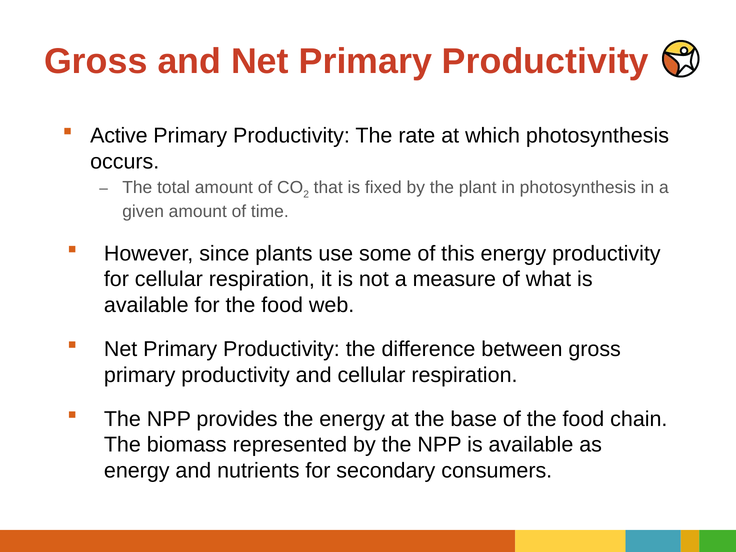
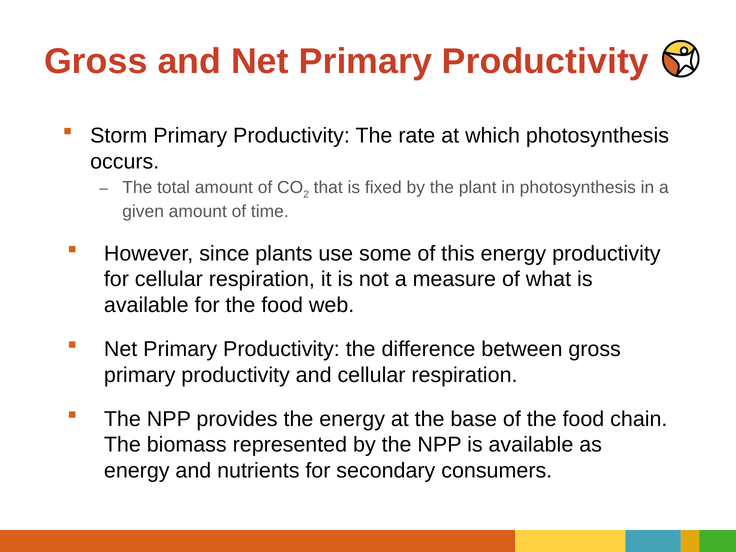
Active: Active -> Storm (119, 136)
